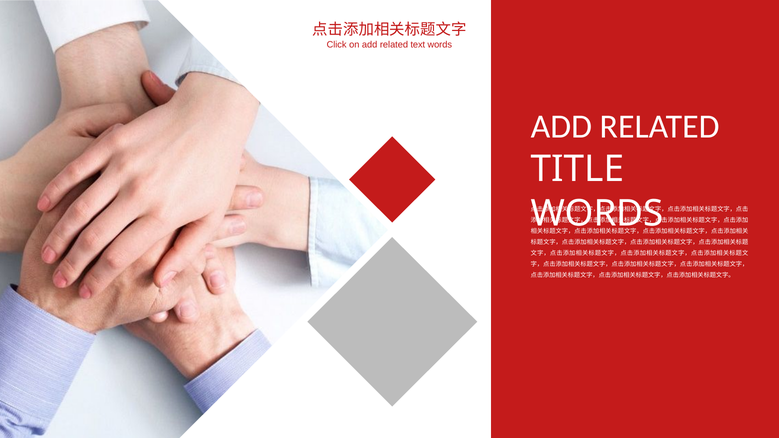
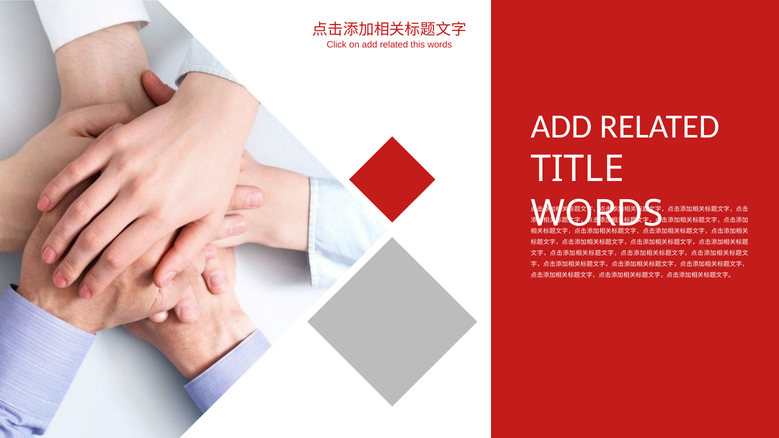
text: text -> this (418, 44)
